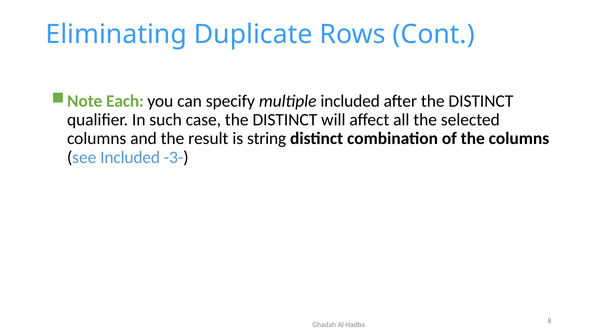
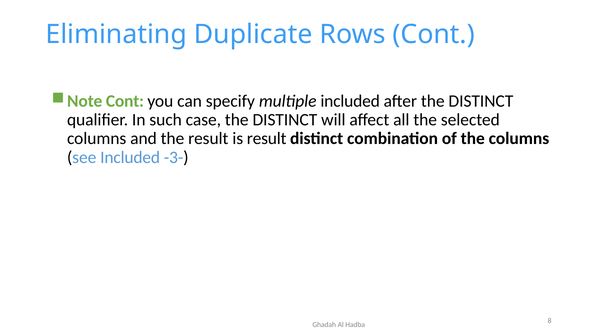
Note Each: Each -> Cont (125, 101)
is string: string -> result (267, 138)
